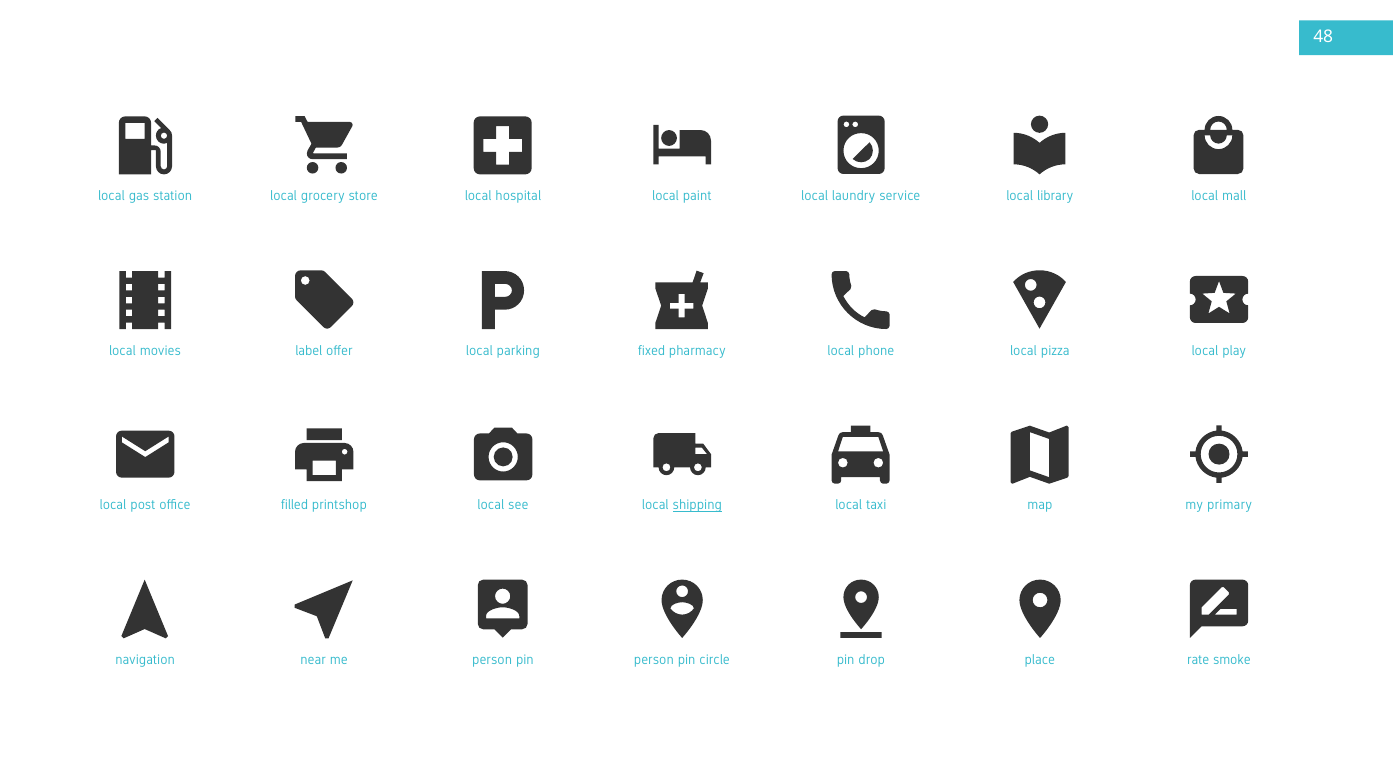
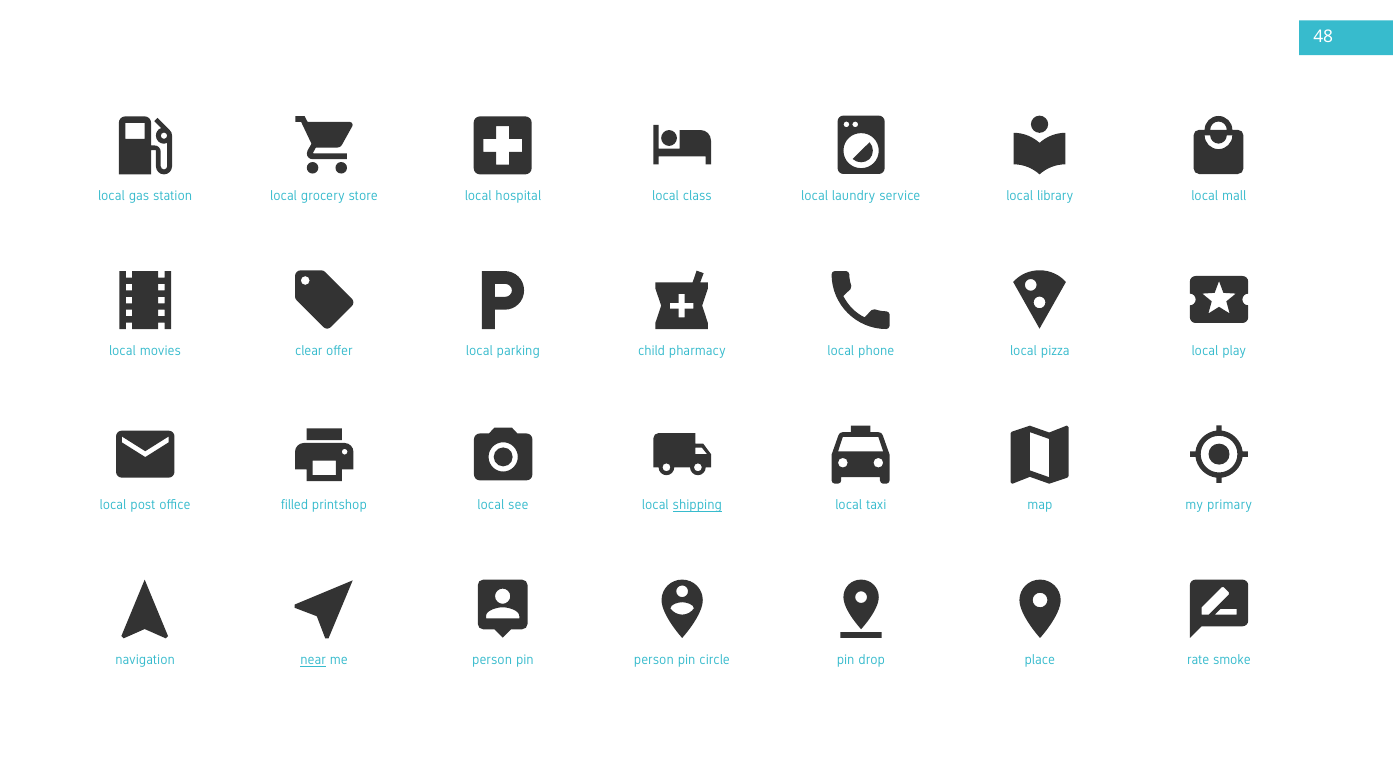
paint: paint -> class (697, 196)
label: label -> clear (309, 351)
fixed: fixed -> child (652, 351)
near underline: none -> present (313, 661)
